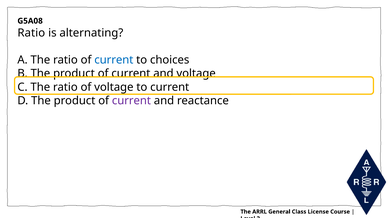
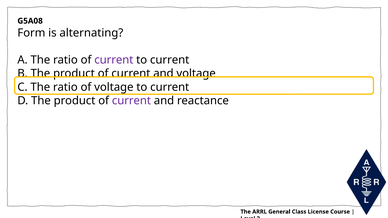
Ratio: Ratio -> Form (31, 33)
current colour: blue -> purple (114, 60)
choices: choices -> current (170, 60)
